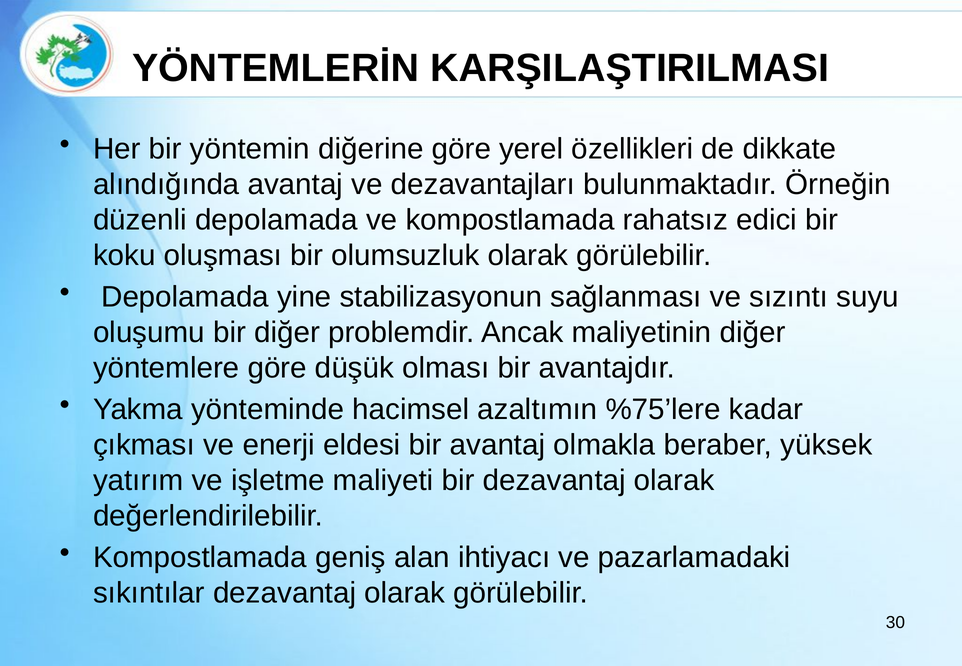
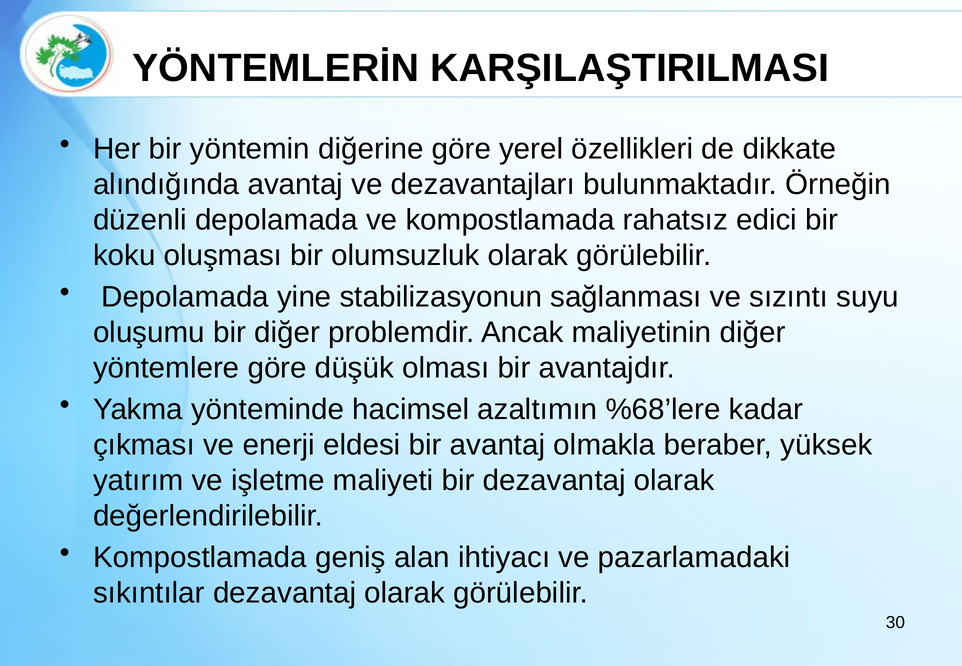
%75’lere: %75’lere -> %68’lere (663, 410)
